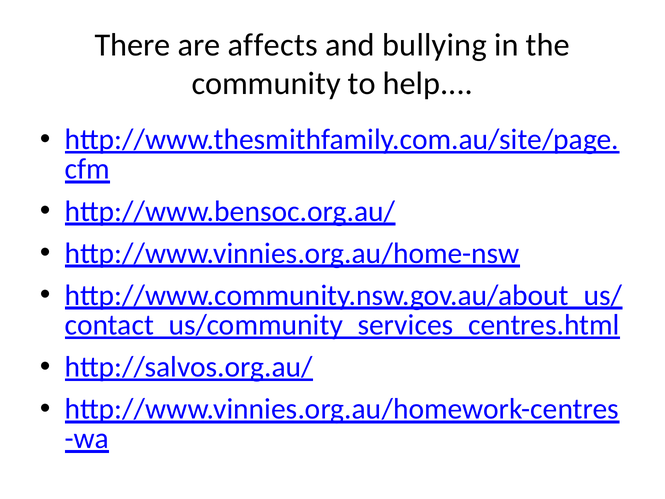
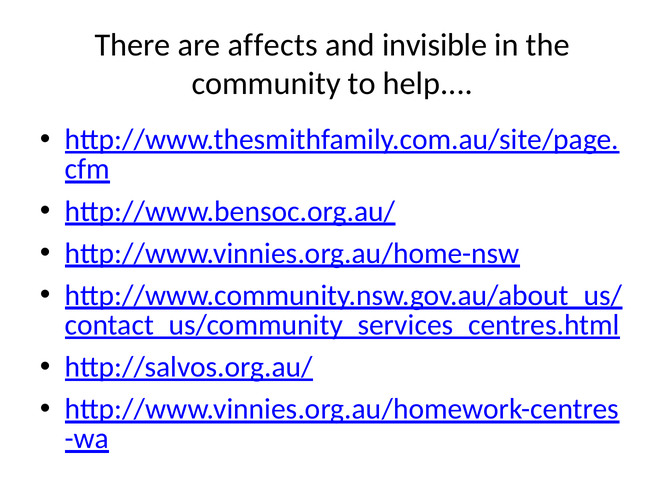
bullying: bullying -> invisible (435, 45)
